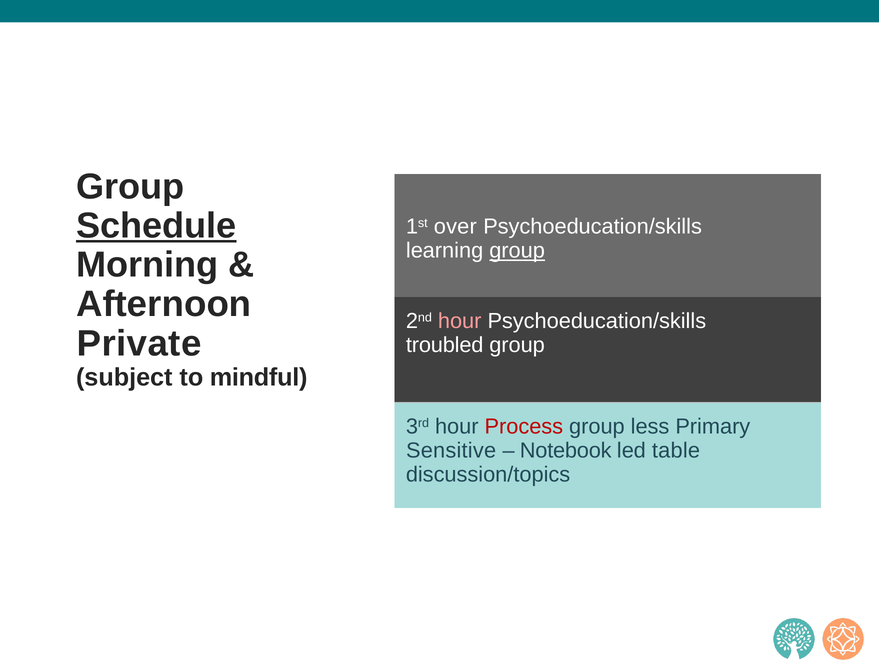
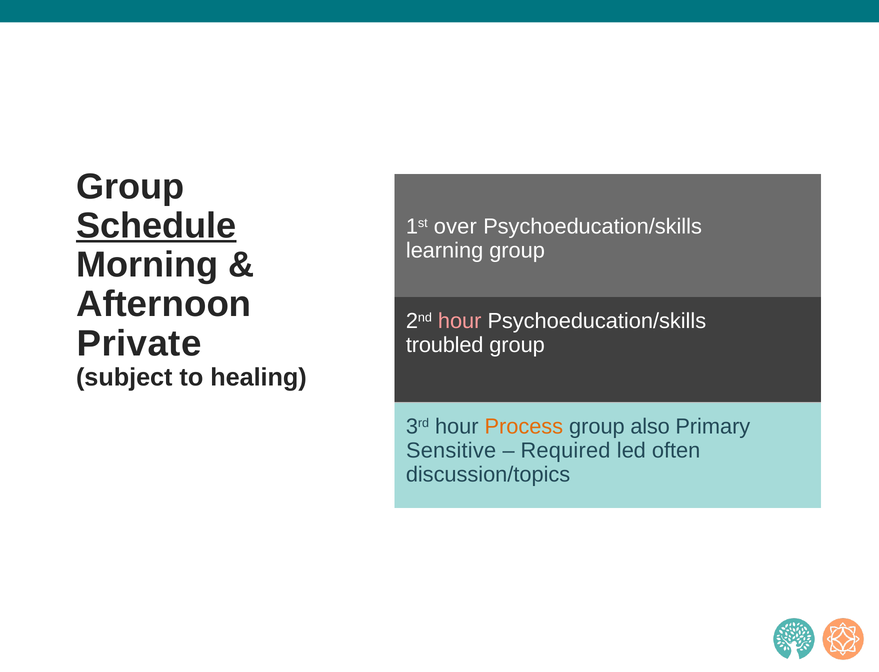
group underline: present -> none (517, 251)
mindful: mindful -> healing (258, 377)
Process colour: red -> orange (524, 427)
less: less -> also (650, 427)
Notebook: Notebook -> Required (565, 451)
table: table -> often (676, 451)
